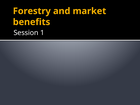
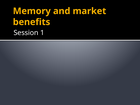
Forestry: Forestry -> Memory (32, 11)
